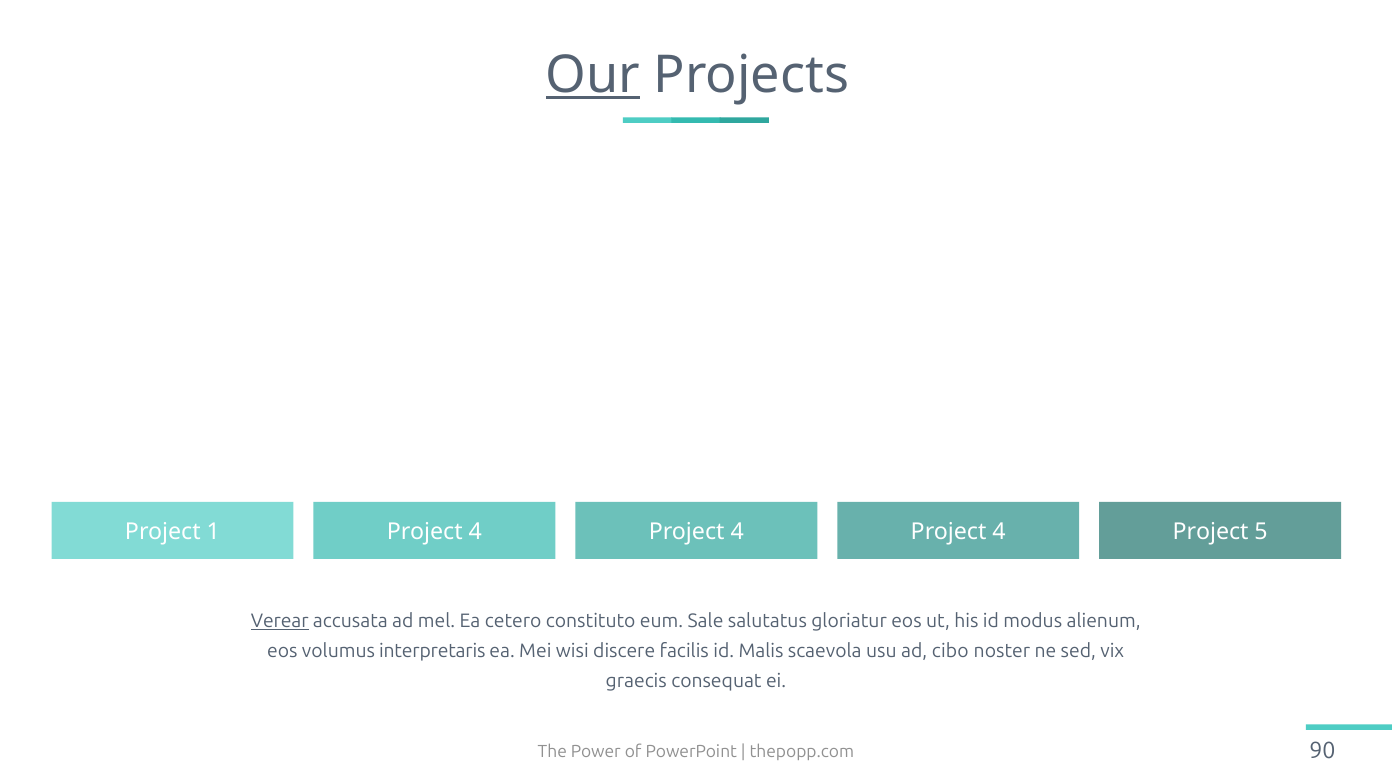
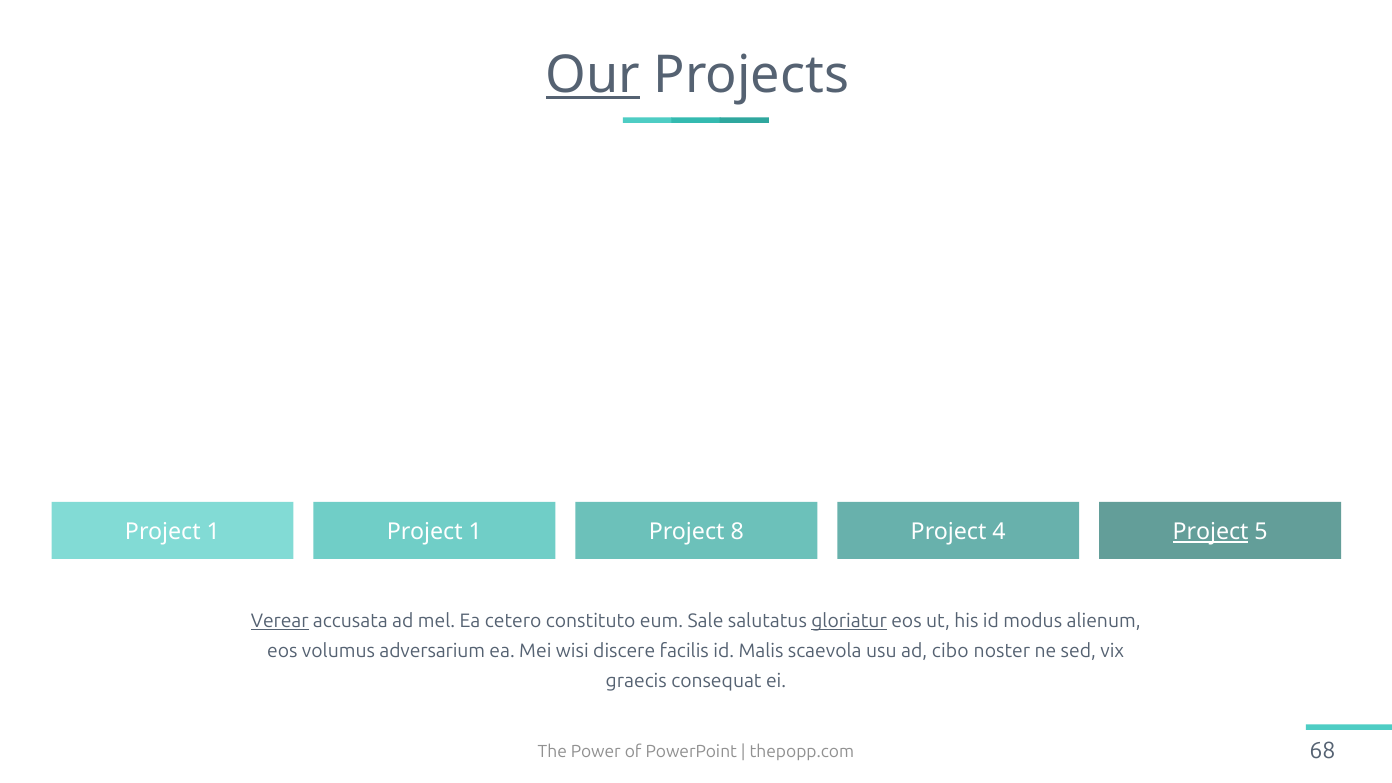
4: 4 -> 1 (475, 532)
4: 4 -> 8 (737, 532)
Project underline: none -> present (1211, 532)
gloriatur underline: none -> present (849, 621)
interpretaris: interpretaris -> adversarium (432, 651)
90: 90 -> 68 (1322, 751)
